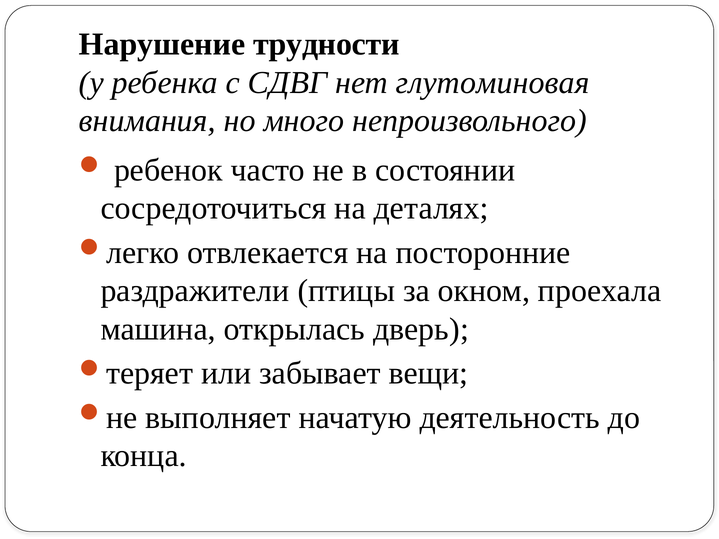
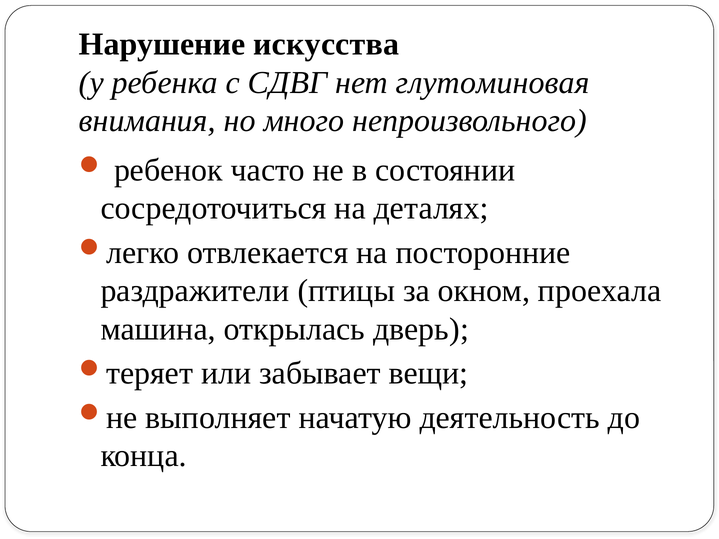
трудности: трудности -> искусства (326, 44)
